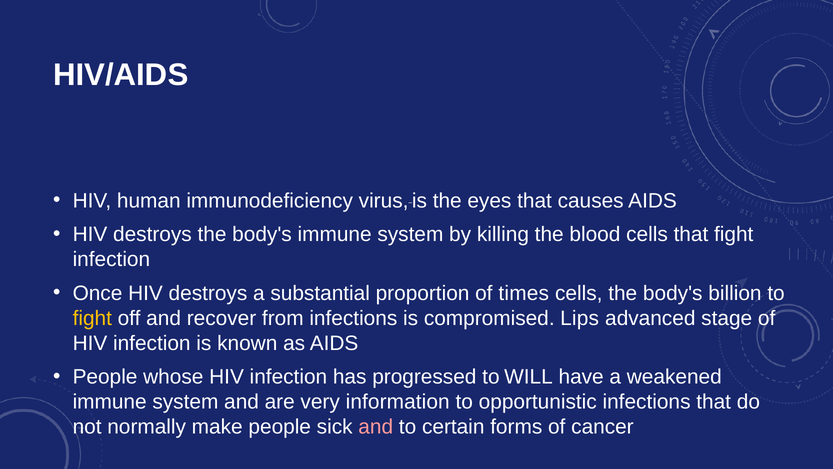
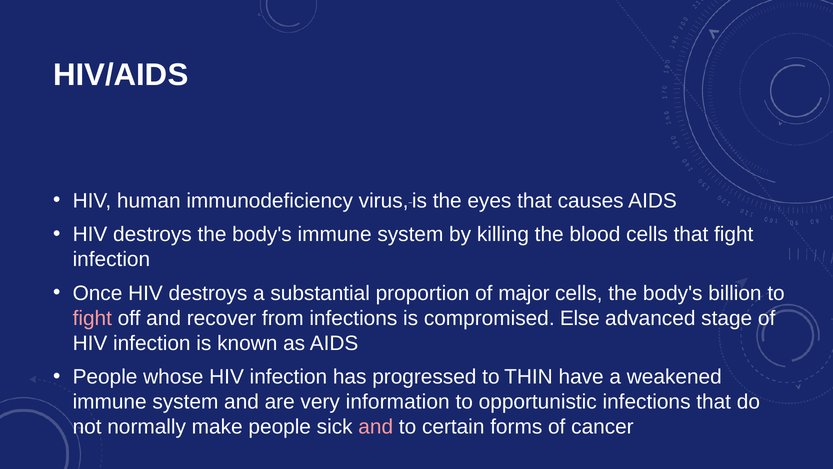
times: times -> major (524, 293)
fight colour: yellow -> pink (92, 318)
Lips: Lips -> Else (580, 318)
WILL: WILL -> THIN (528, 377)
